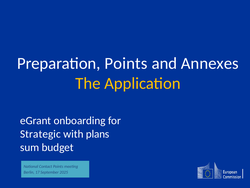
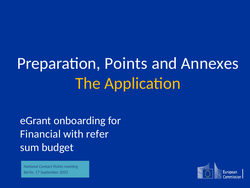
Strategic: Strategic -> Financial (40, 134)
plans: plans -> refer (97, 134)
